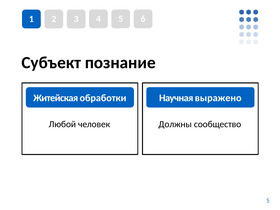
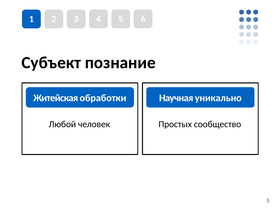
выражено: выражено -> уникально (218, 98)
Должны: Должны -> Простых (175, 124)
